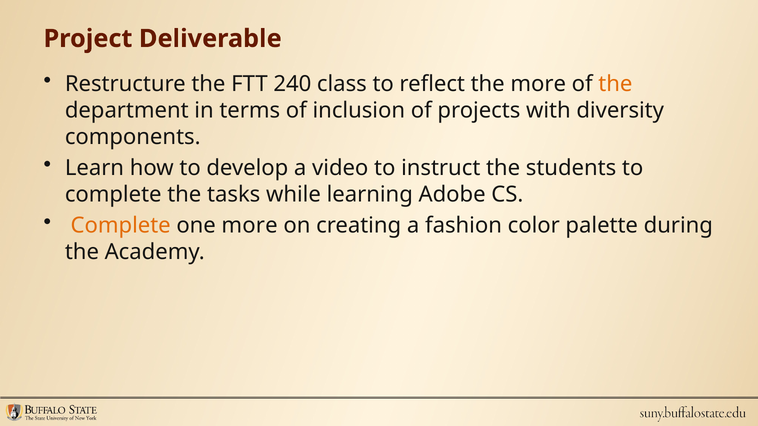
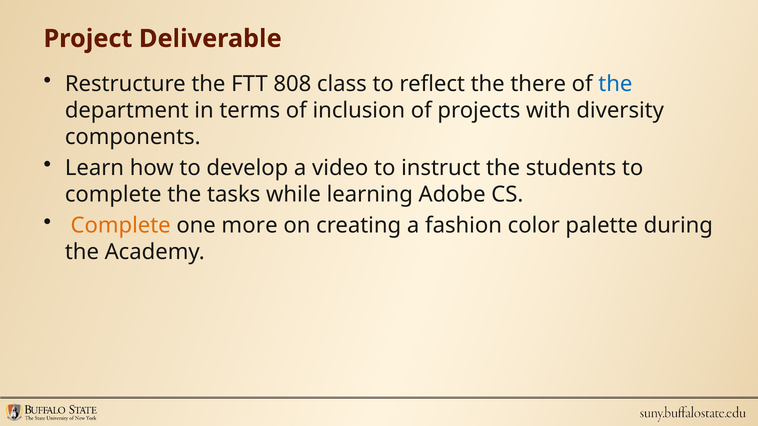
240: 240 -> 808 (292, 84)
the more: more -> there (538, 84)
the colour: orange -> blue (615, 84)
